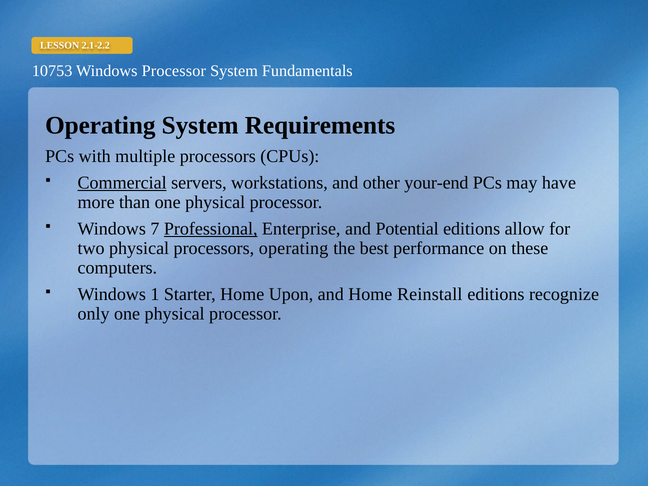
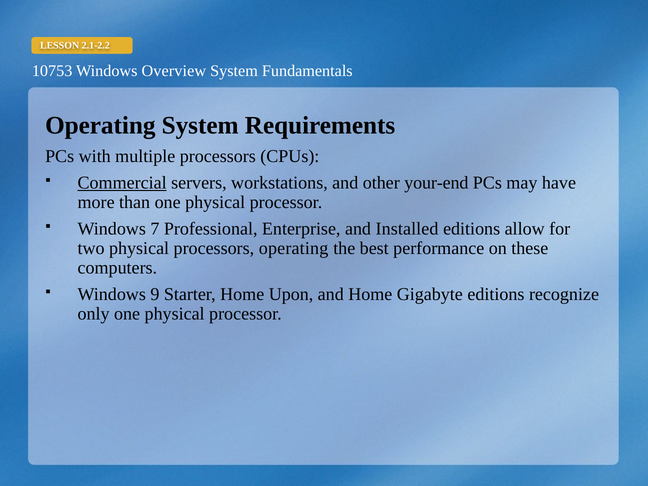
Processor: Processor -> Overview (174, 71)
Professional underline: present -> none (211, 229)
Potential: Potential -> Installed (407, 229)
1: 1 -> 9 (155, 294)
Reinstall: Reinstall -> Gigabyte (430, 294)
